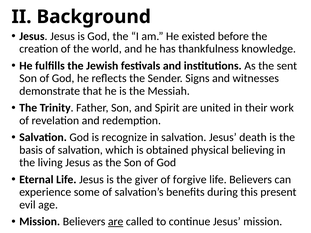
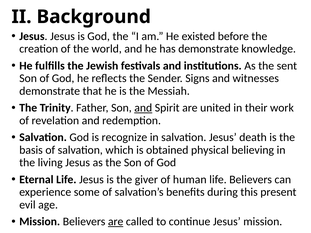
has thankfulness: thankfulness -> demonstrate (209, 49)
and underline: none -> present (143, 108)
forgive: forgive -> human (190, 180)
